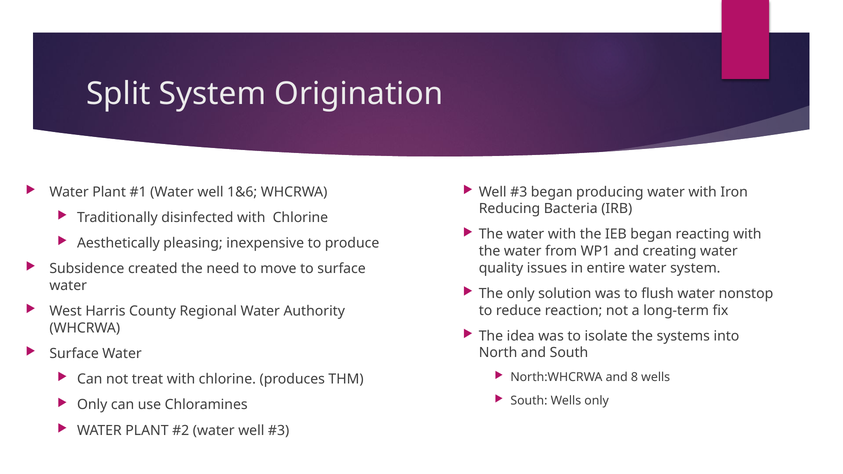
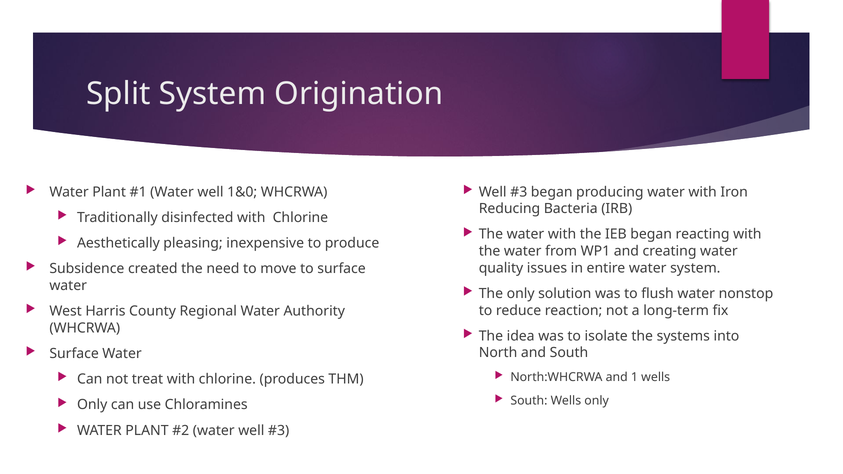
1&6: 1&6 -> 1&0 (242, 192)
8: 8 -> 1 (634, 377)
